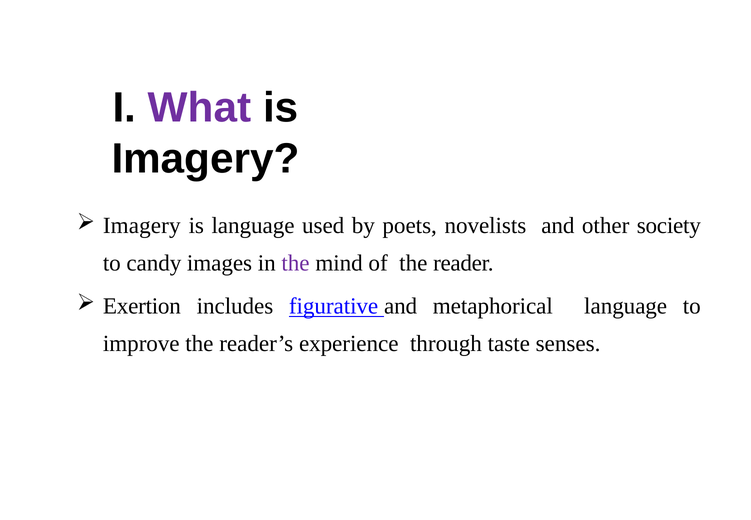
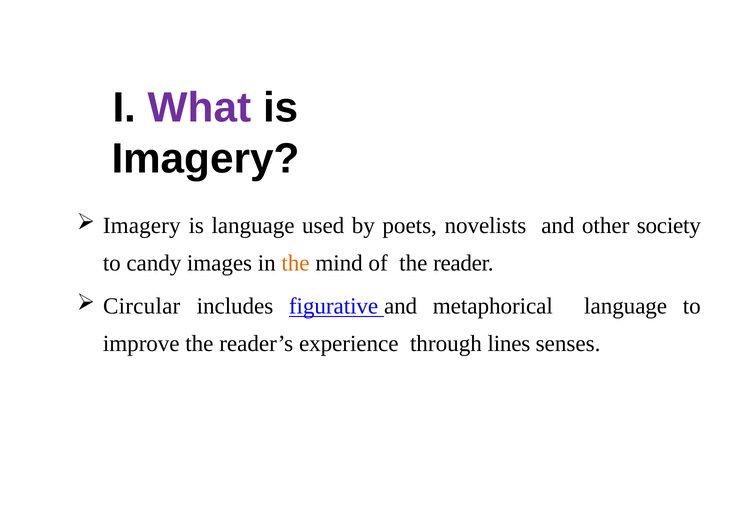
the colour: purple -> orange (296, 263)
Exertion: Exertion -> Circular (142, 306)
taste: taste -> lines (509, 344)
